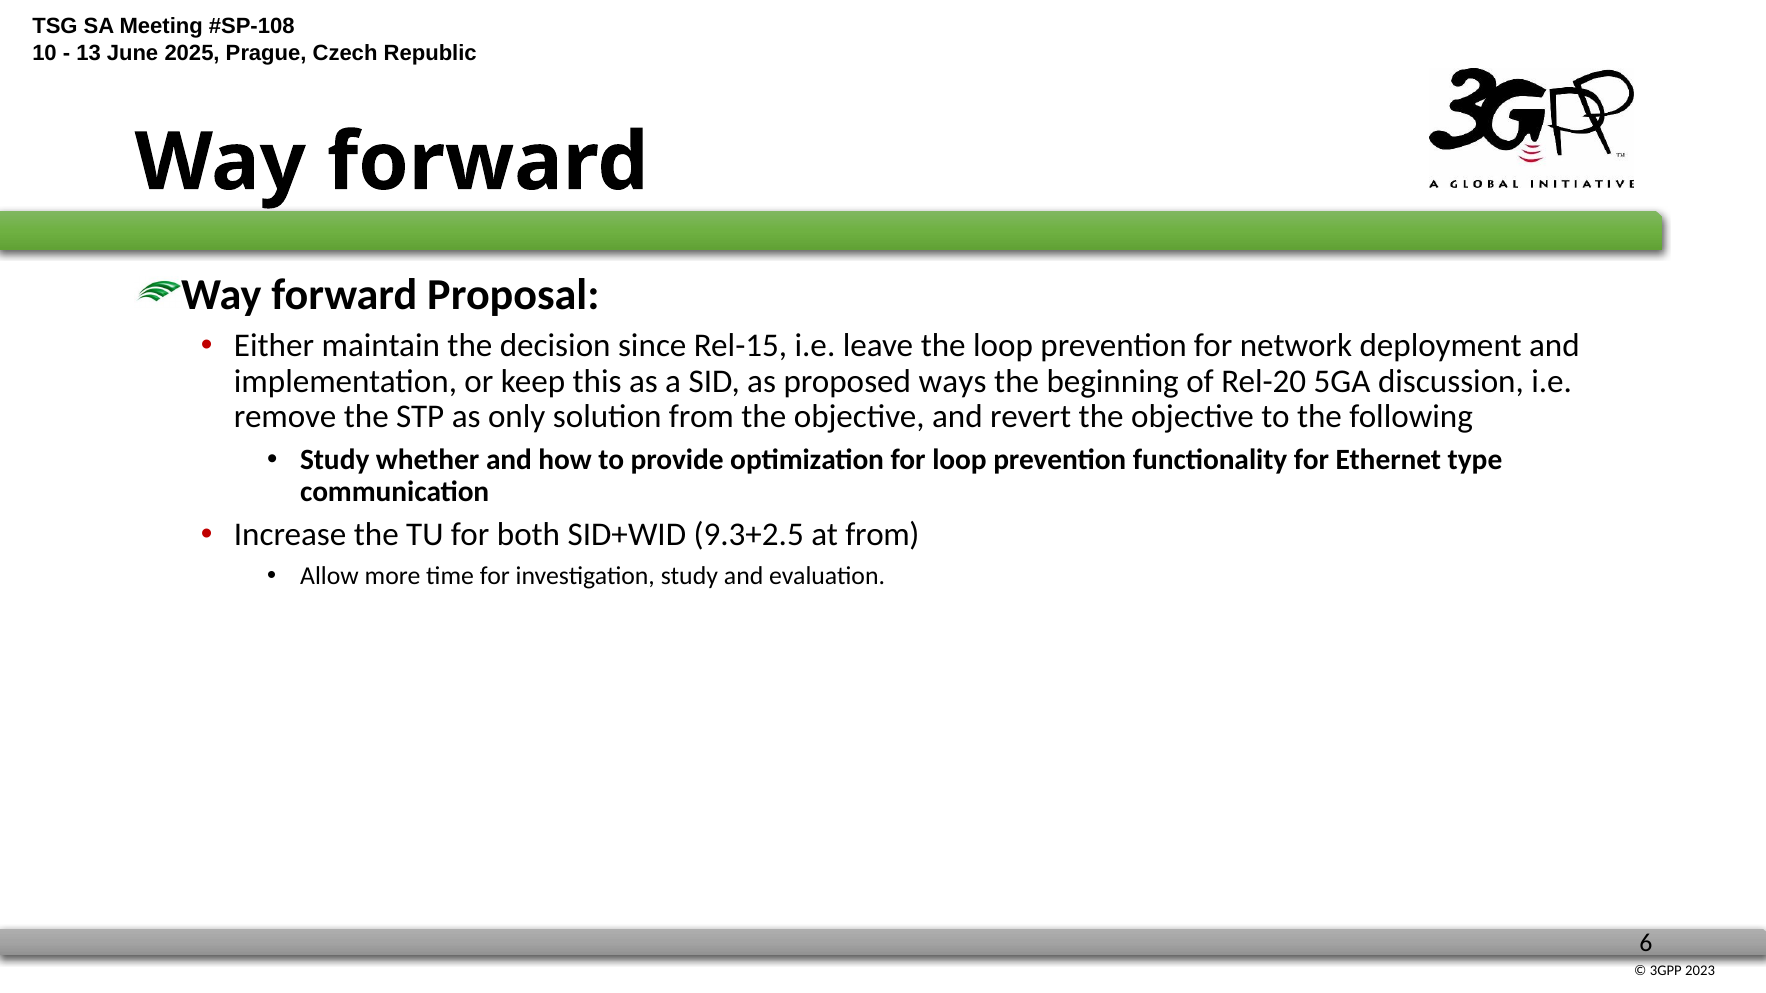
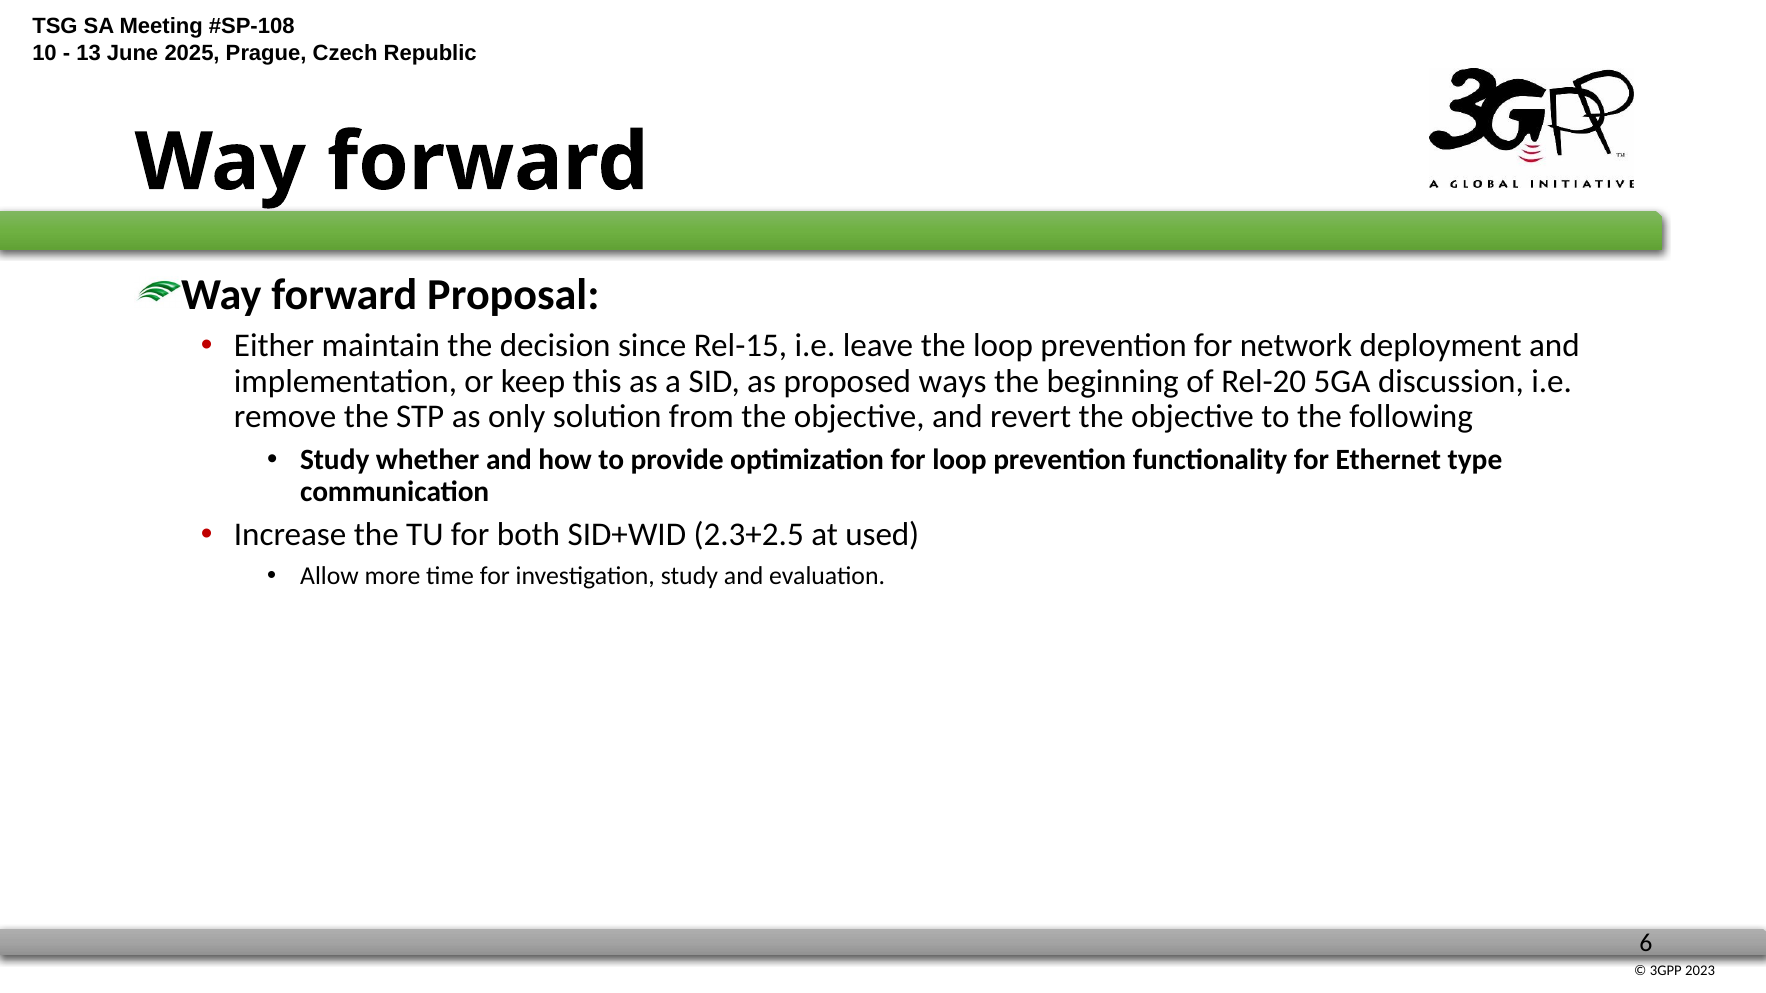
9.3+2.5: 9.3+2.5 -> 2.3+2.5 (749, 535)
at from: from -> used (882, 535)
